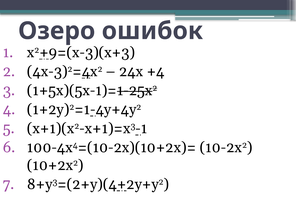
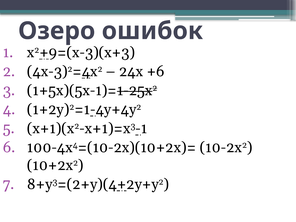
+4: +4 -> +6 (156, 71)
